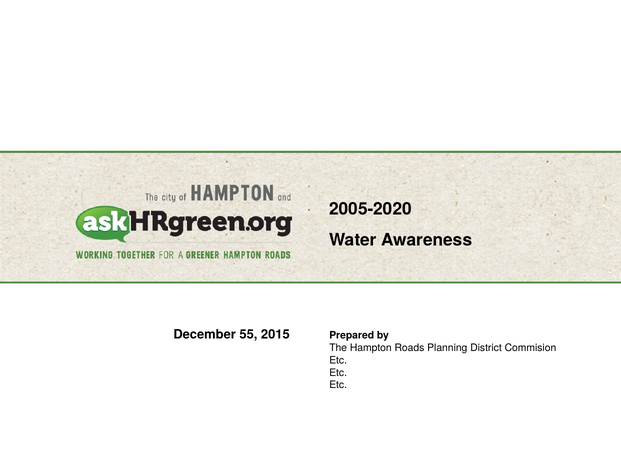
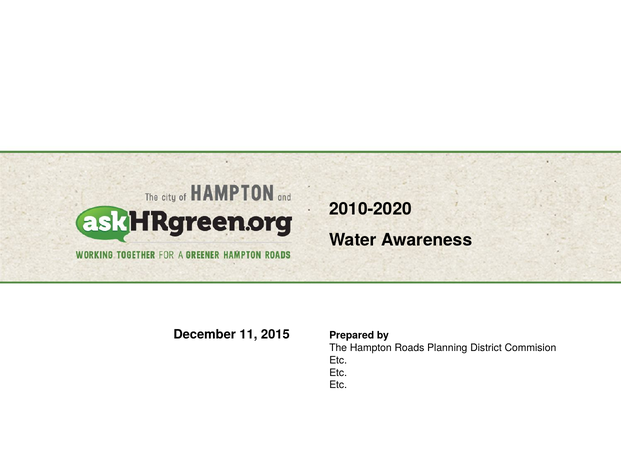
2005-2020: 2005-2020 -> 2010-2020 (370, 210)
55: 55 -> 11 (248, 335)
